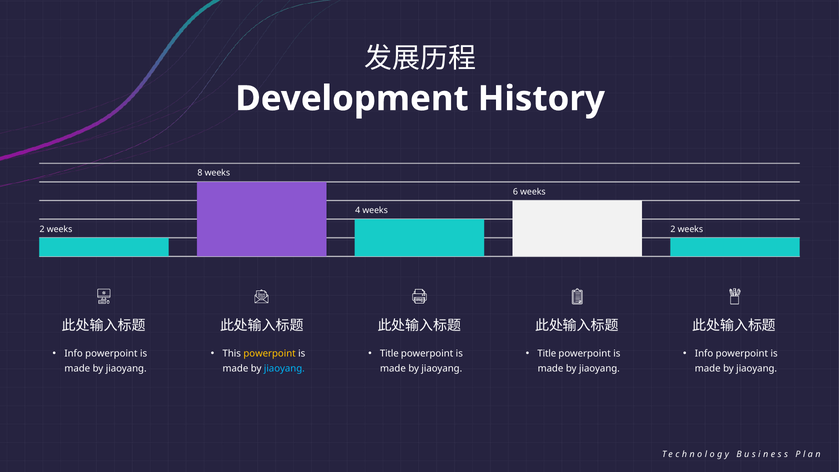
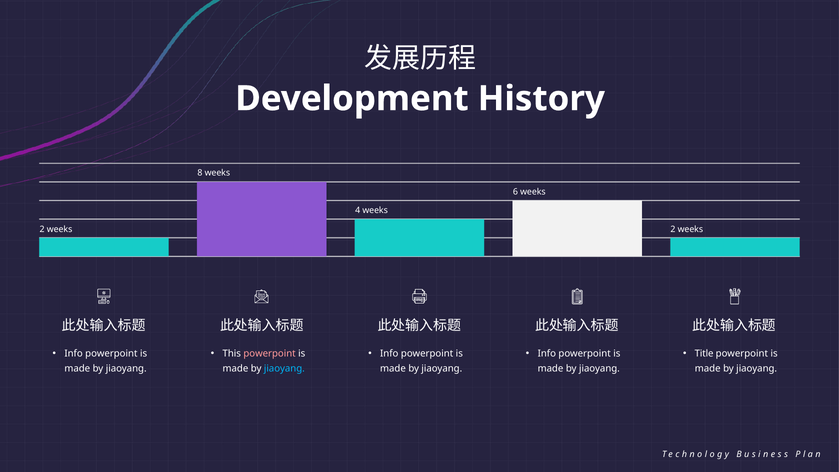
powerpoint colour: yellow -> pink (270, 354)
Title: Title -> Info (389, 354)
Title: Title -> Info (547, 354)
Info: Info -> Title (704, 354)
